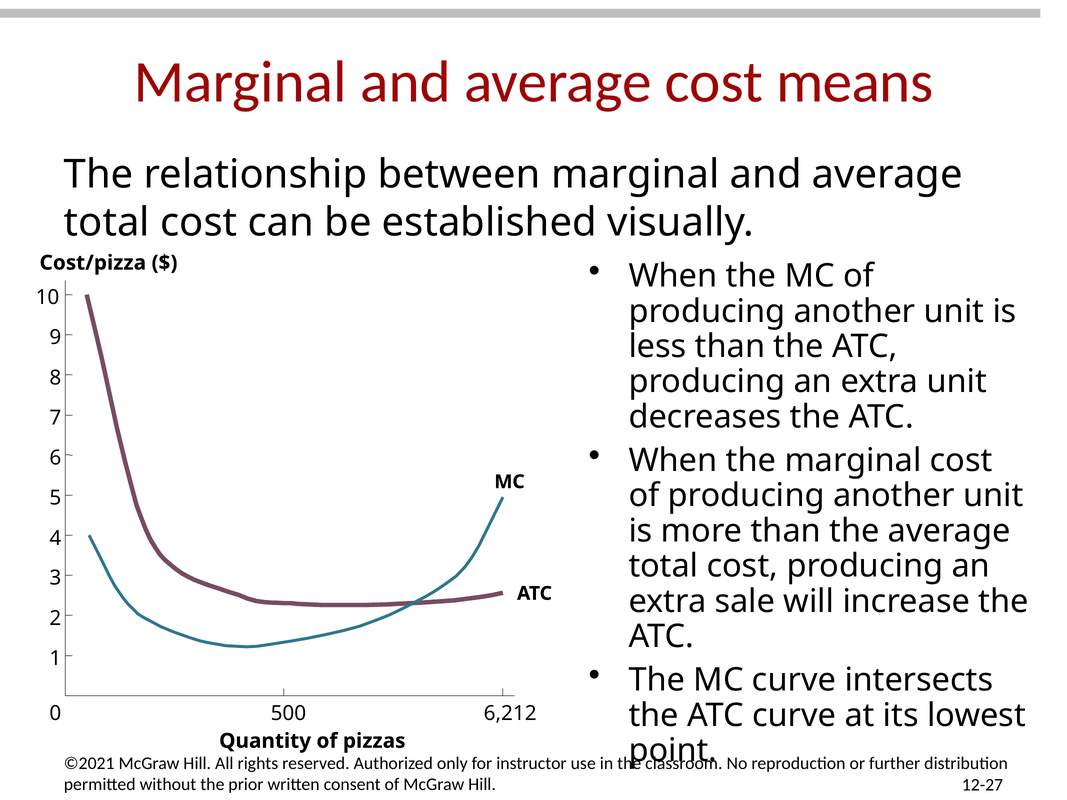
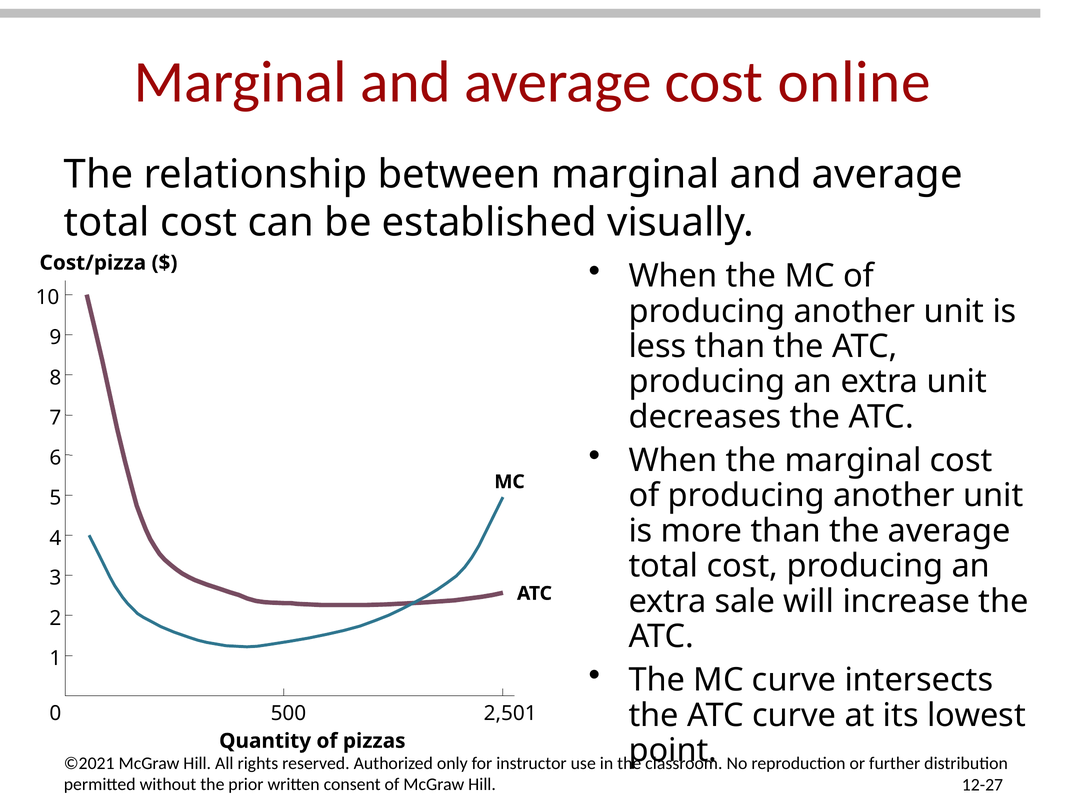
means: means -> online (854, 82)
6,212: 6,212 -> 2,501 (510, 714)
